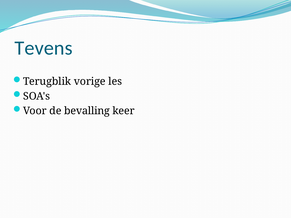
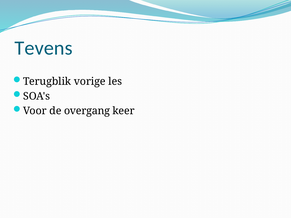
bevalling: bevalling -> overgang (87, 111)
